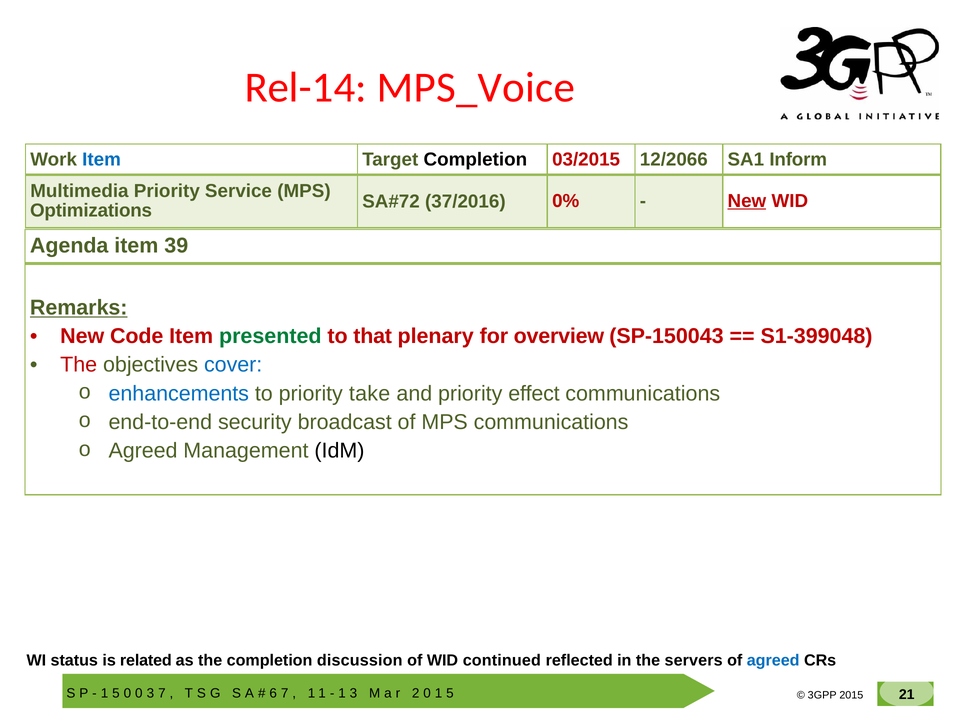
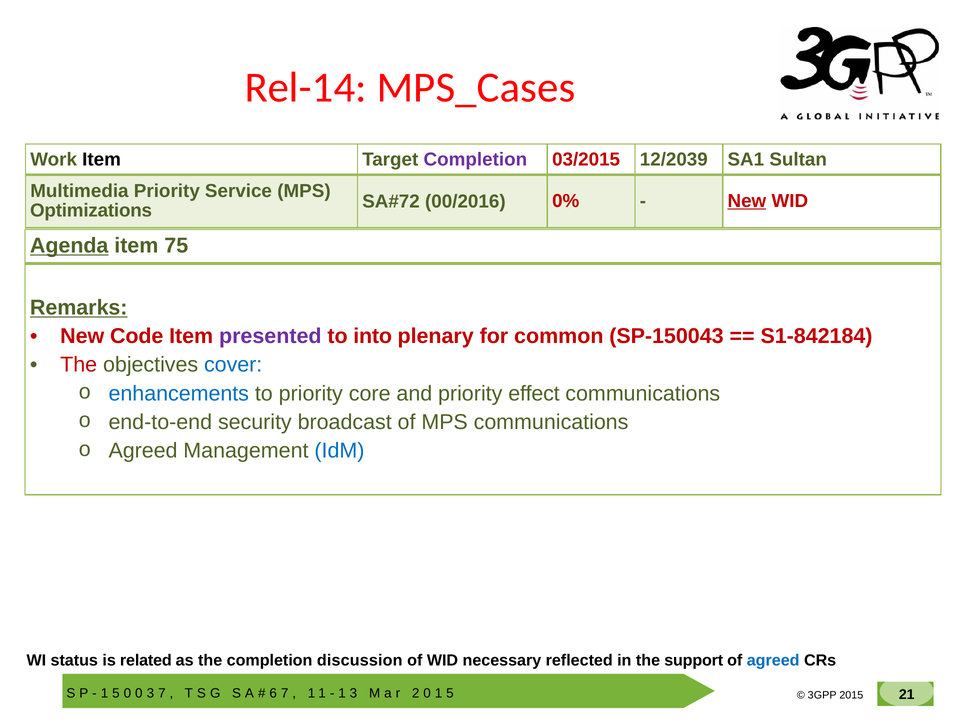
MPS_Voice: MPS_Voice -> MPS_Cases (476, 88)
Item colour: blue -> black (102, 160)
Completion colour: black -> purple (475, 160)
12/2066: 12/2066 -> 12/2039 (674, 160)
Inform: Inform -> Sultan (798, 160)
37/2016: 37/2016 -> 00/2016 (465, 202)
Agenda underline: none -> present (69, 246)
39: 39 -> 75 (176, 246)
presented colour: green -> purple (270, 336)
that: that -> into (373, 336)
overview: overview -> common (559, 336)
S1-399048: S1-399048 -> S1-842184 (817, 336)
take: take -> core (370, 394)
IdM colour: black -> blue (339, 451)
continued: continued -> necessary (502, 661)
servers: servers -> support (694, 661)
